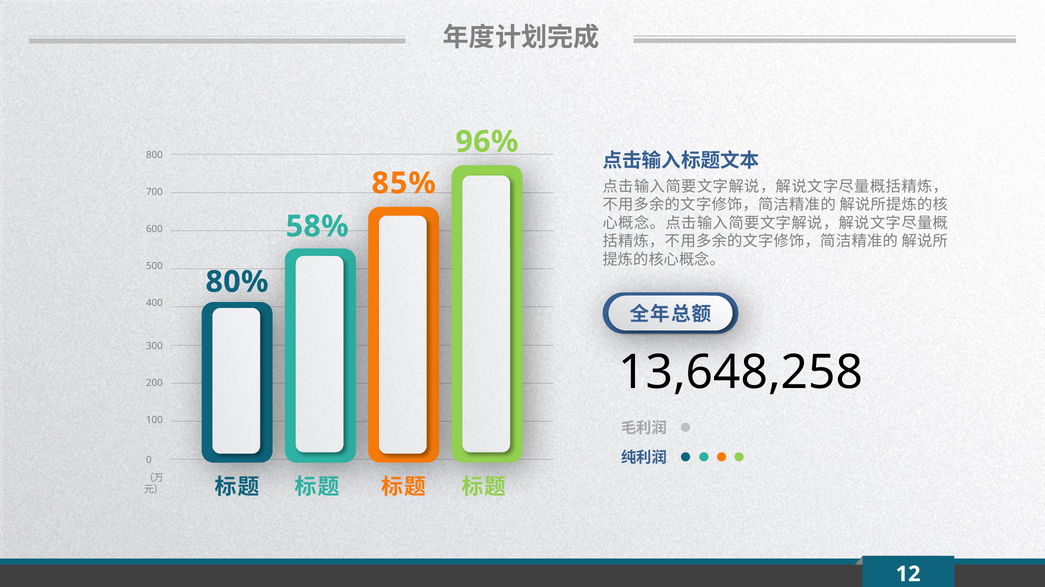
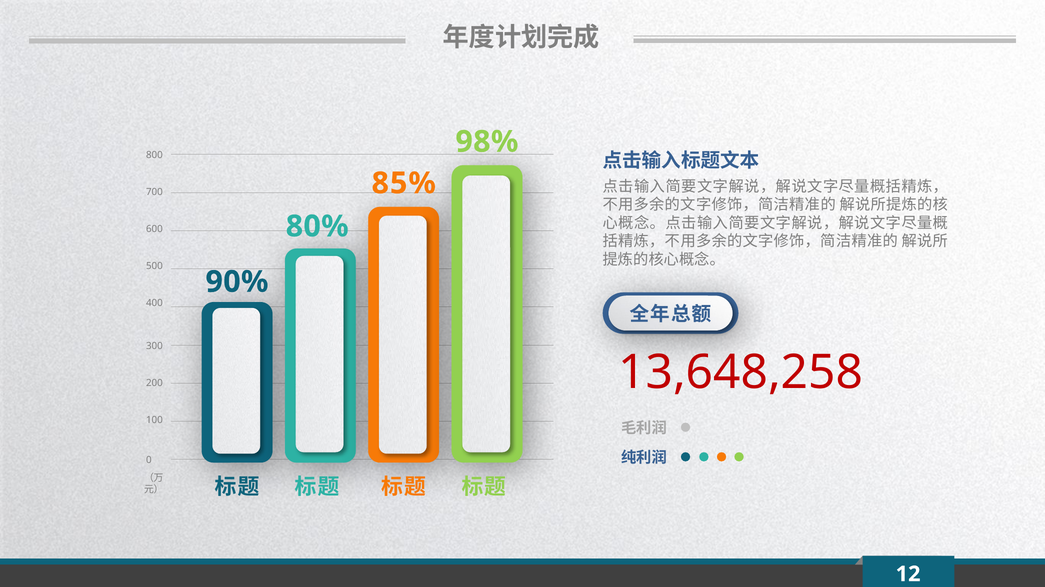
96%: 96% -> 98% (487, 142)
58%: 58% -> 80% (317, 227)
80%: 80% -> 90% (237, 282)
13,648,258 colour: black -> red (741, 373)
